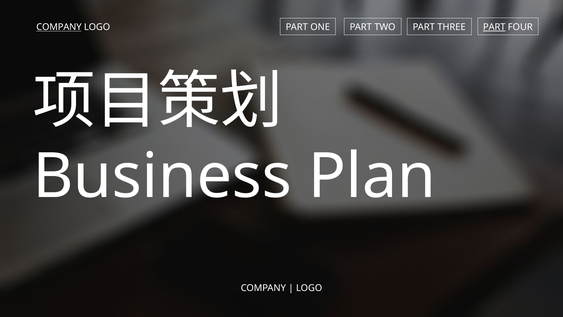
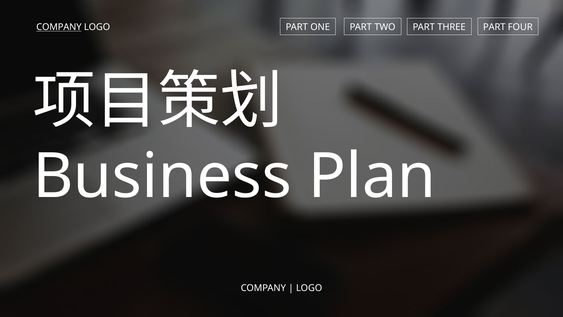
PART underline: present -> none (494, 27)
